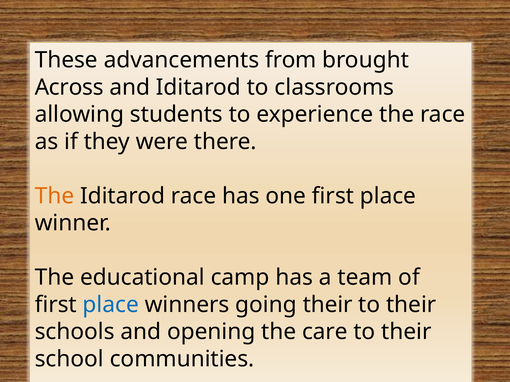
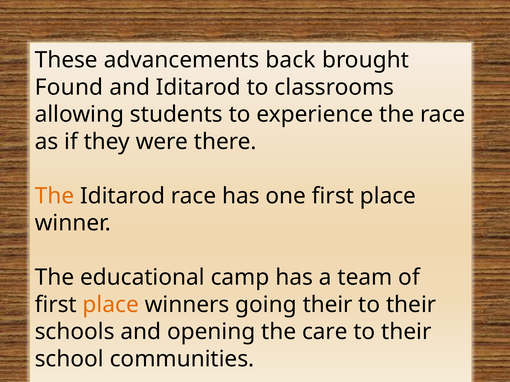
from: from -> back (291, 60)
Across: Across -> Found (69, 87)
place colour: blue -> orange (111, 305)
